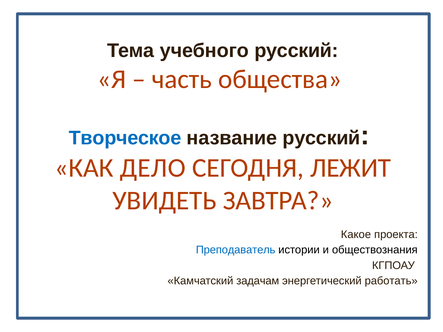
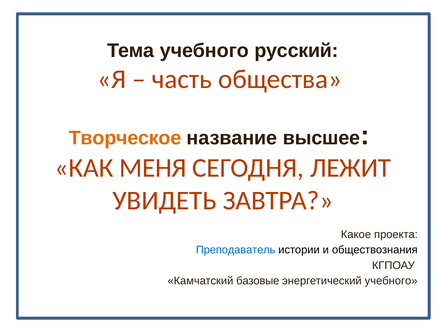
Творческое colour: blue -> orange (125, 138)
название русский: русский -> высшее (321, 138)
ДЕЛО: ДЕЛО -> МЕНЯ (153, 168)
задачам: задачам -> базовые (258, 281)
энергетический работать: работать -> учебного (391, 281)
